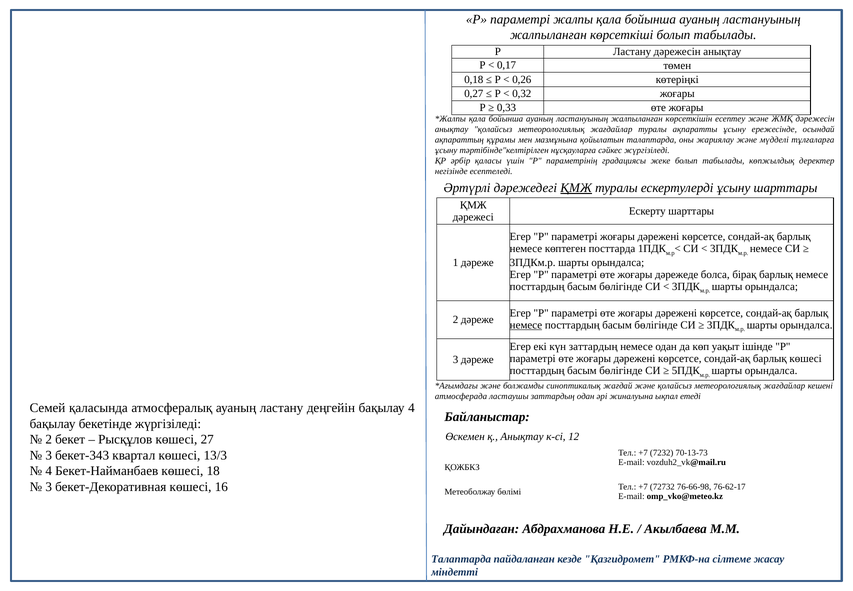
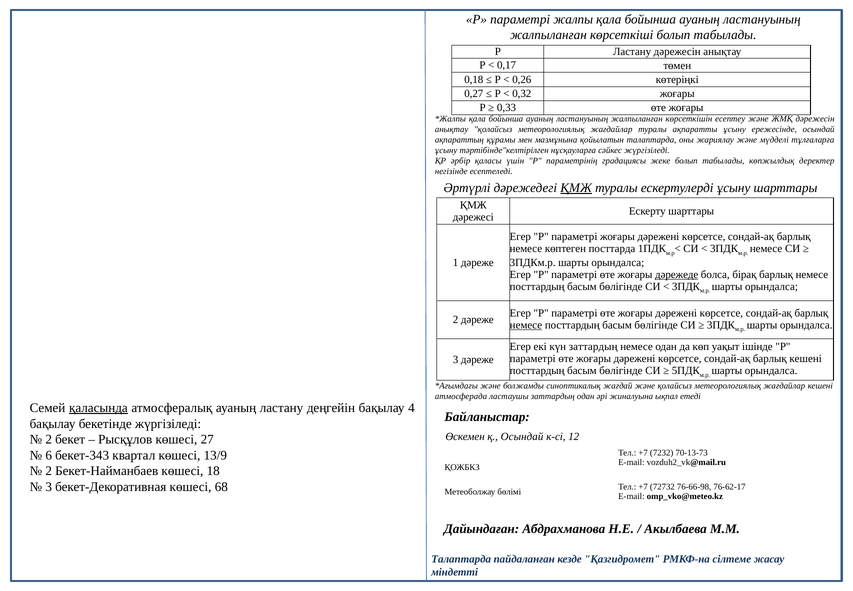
дәрежеде underline: none -> present (677, 274)
барлық көшесі: көшесі -> кешені (806, 358)
қаласында underline: none -> present (98, 408)
қ Анықтау: Анықтау -> Осындай (522, 436)
3: 3 -> 6 (49, 455)
13/3: 13/3 -> 13/9 (215, 455)
4: 4 -> 2 (49, 471)
16: 16 -> 68 (221, 486)
